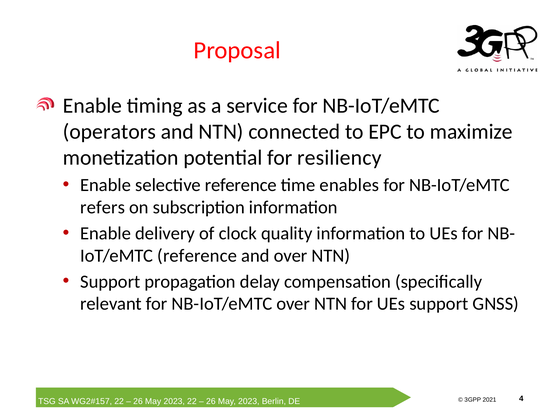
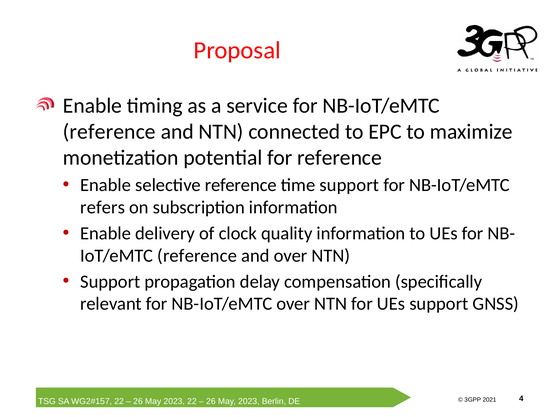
operators: operators -> reference (109, 132)
for resiliency: resiliency -> reference (339, 158)
time enables: enables -> support (349, 185)
